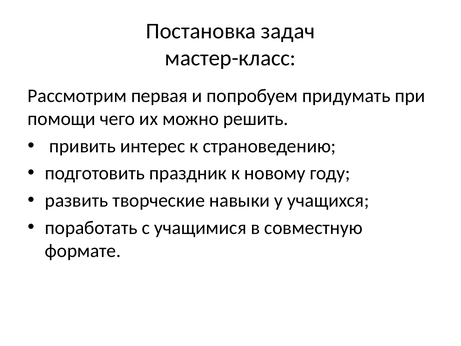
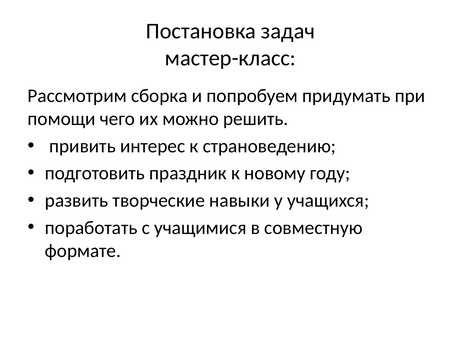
первая: первая -> сборка (159, 96)
